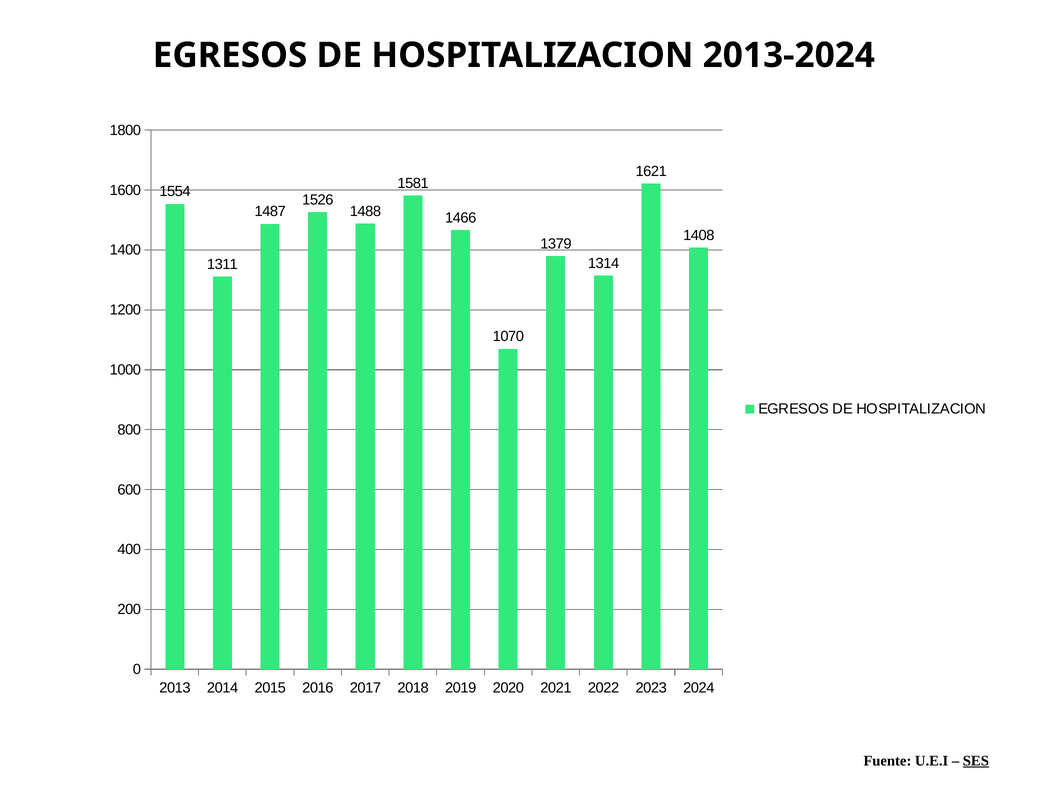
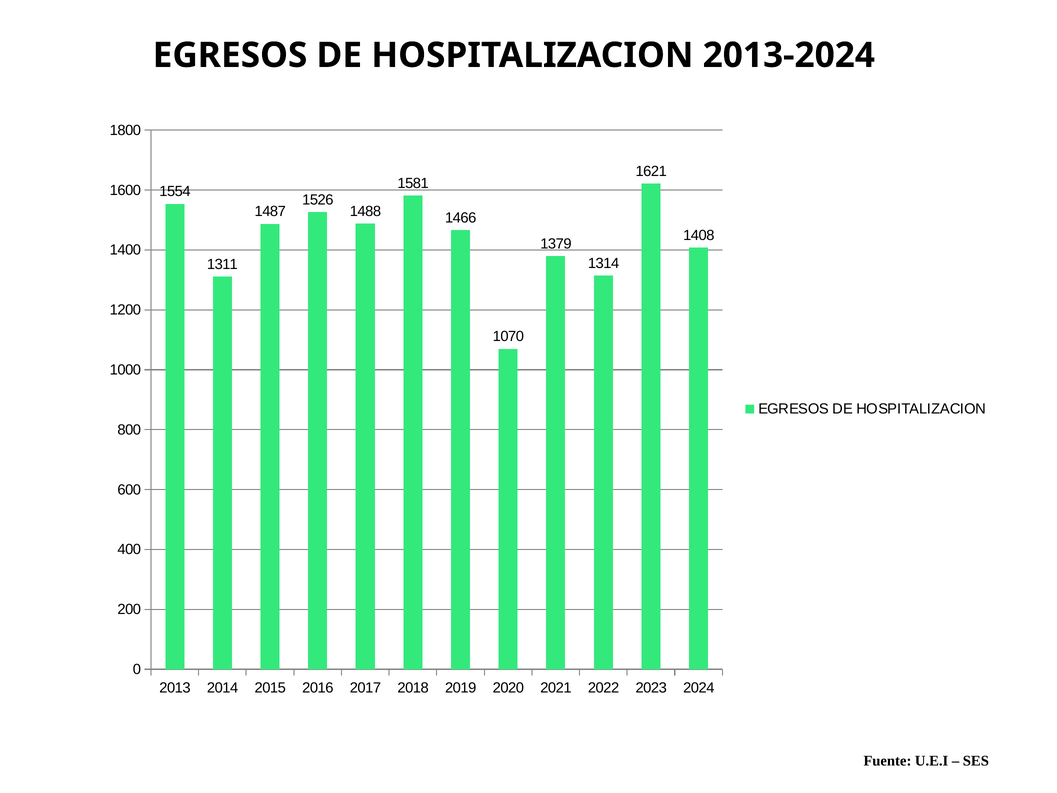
SES underline: present -> none (976, 761)
